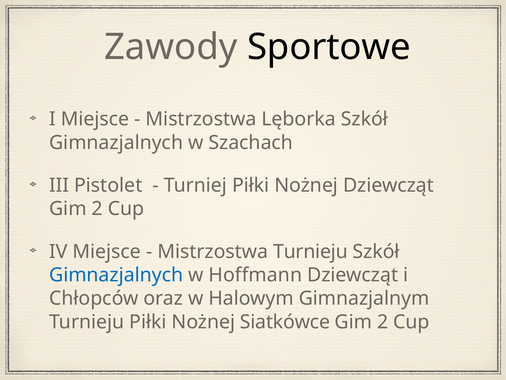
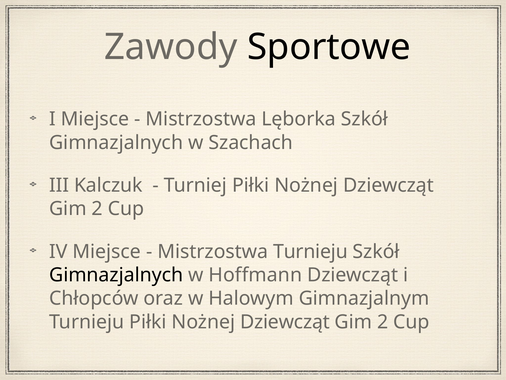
Pistolet: Pistolet -> Kalczuk (108, 185)
Gimnazjalnych colour: blue -> black (116, 275)
Turnieju Piłki Nożnej Siatkówce: Siatkówce -> Dziewcząt (285, 322)
